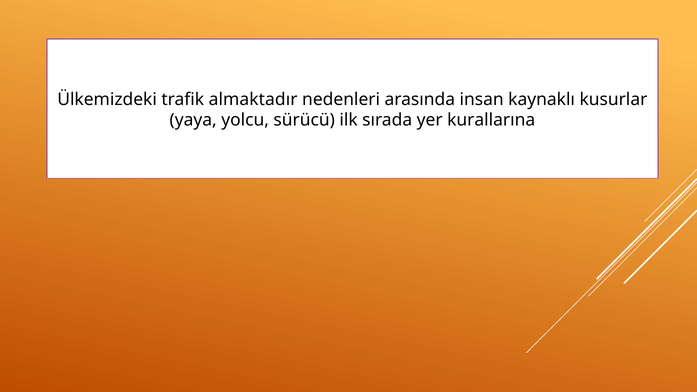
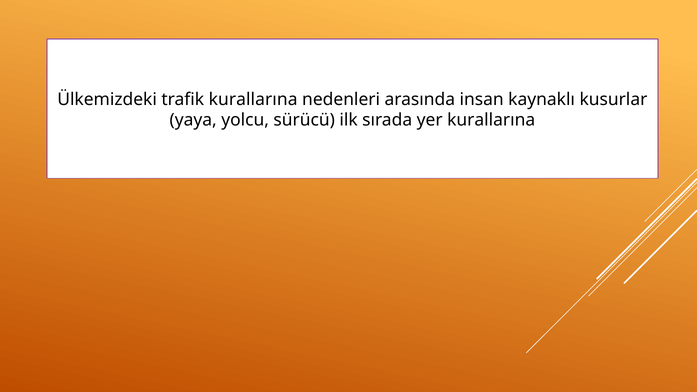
trafik almaktadır: almaktadır -> kurallarına (253, 99)
